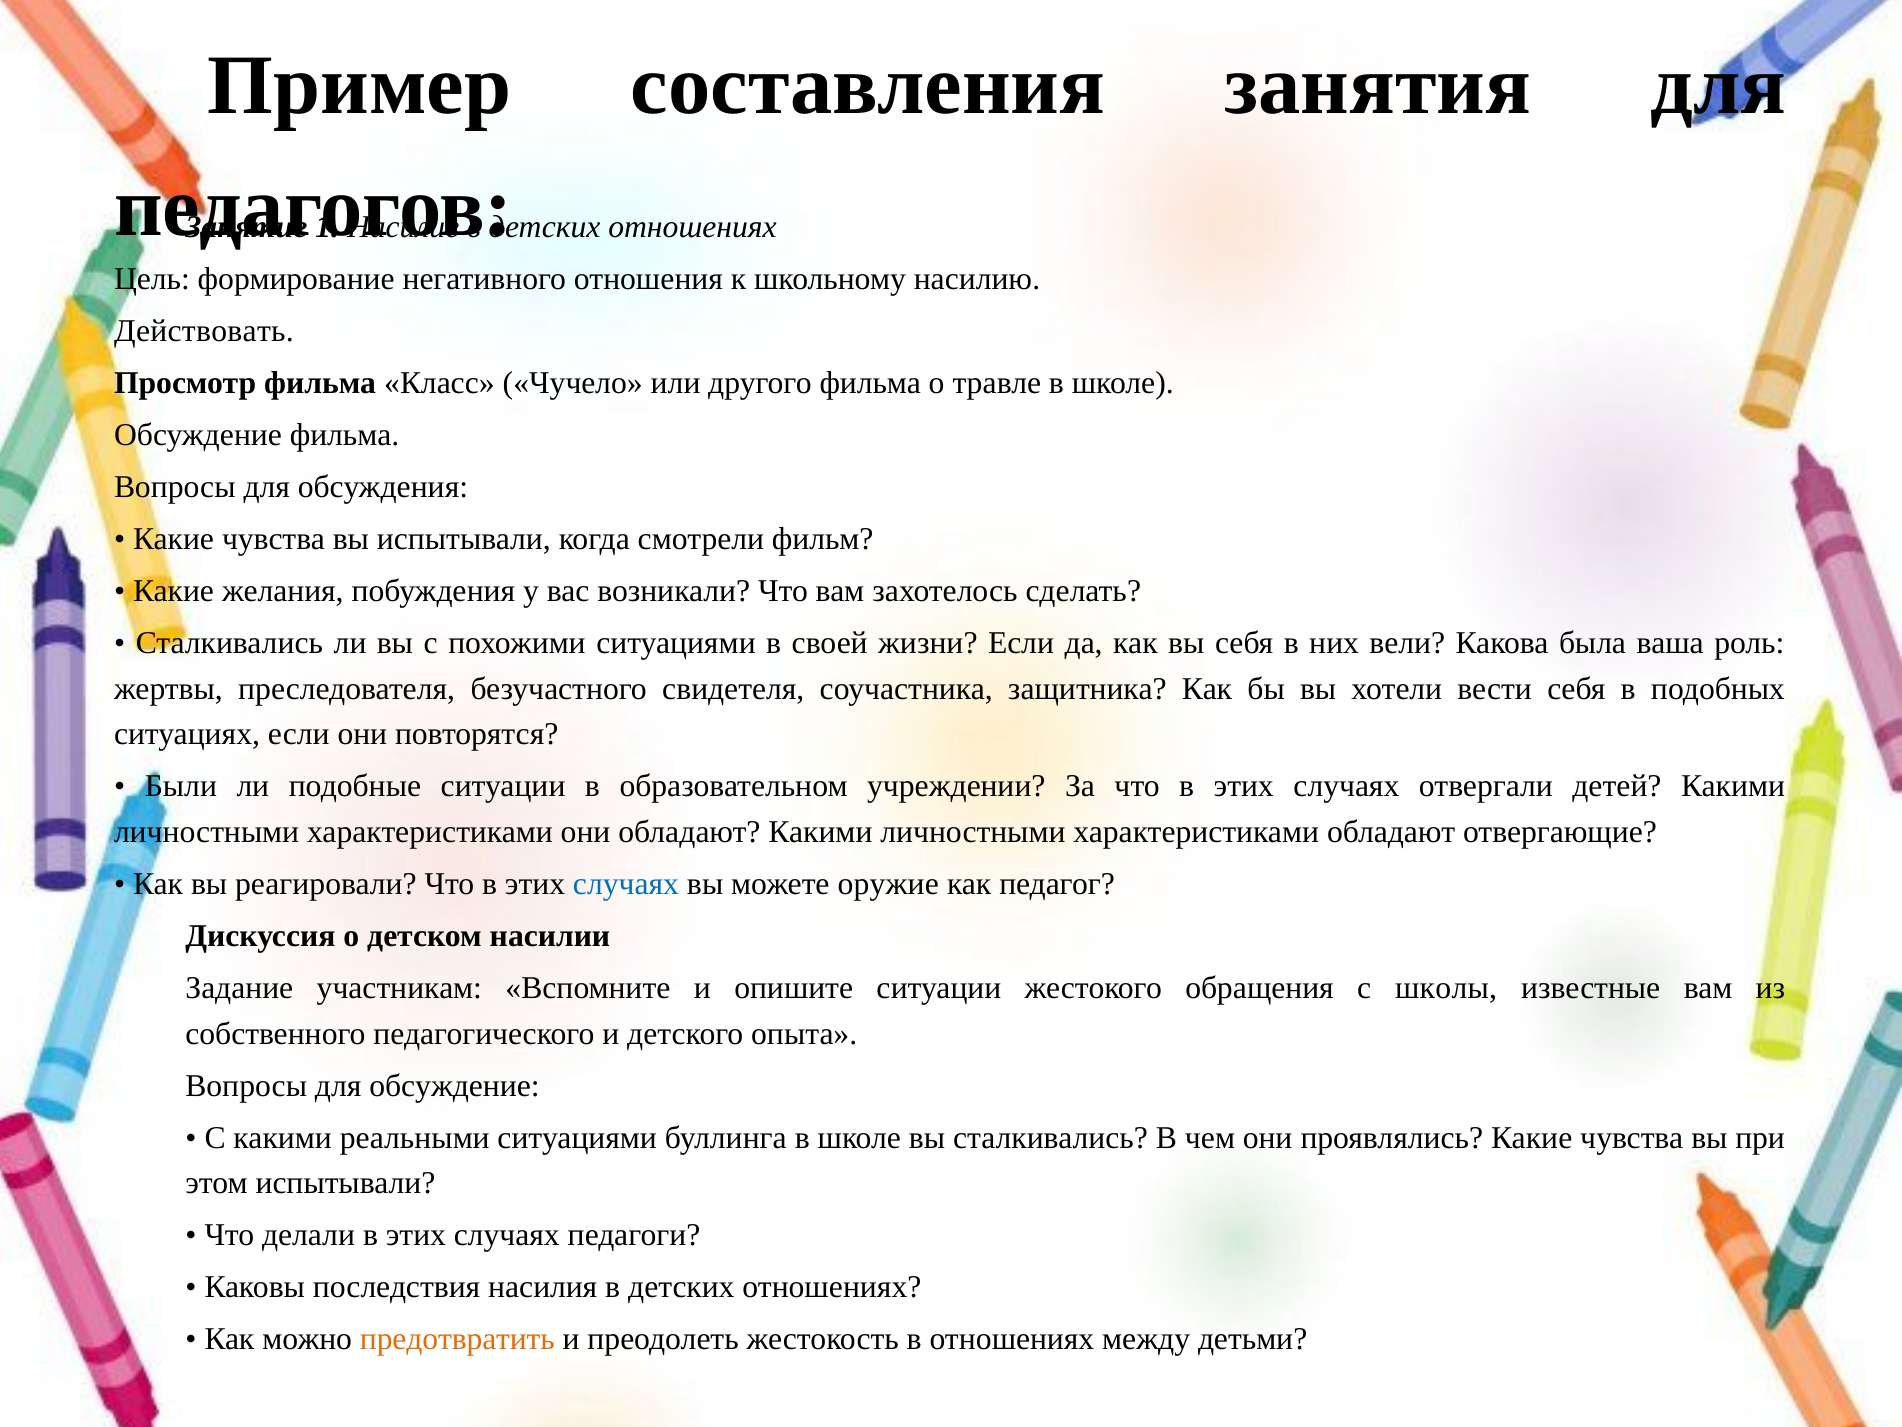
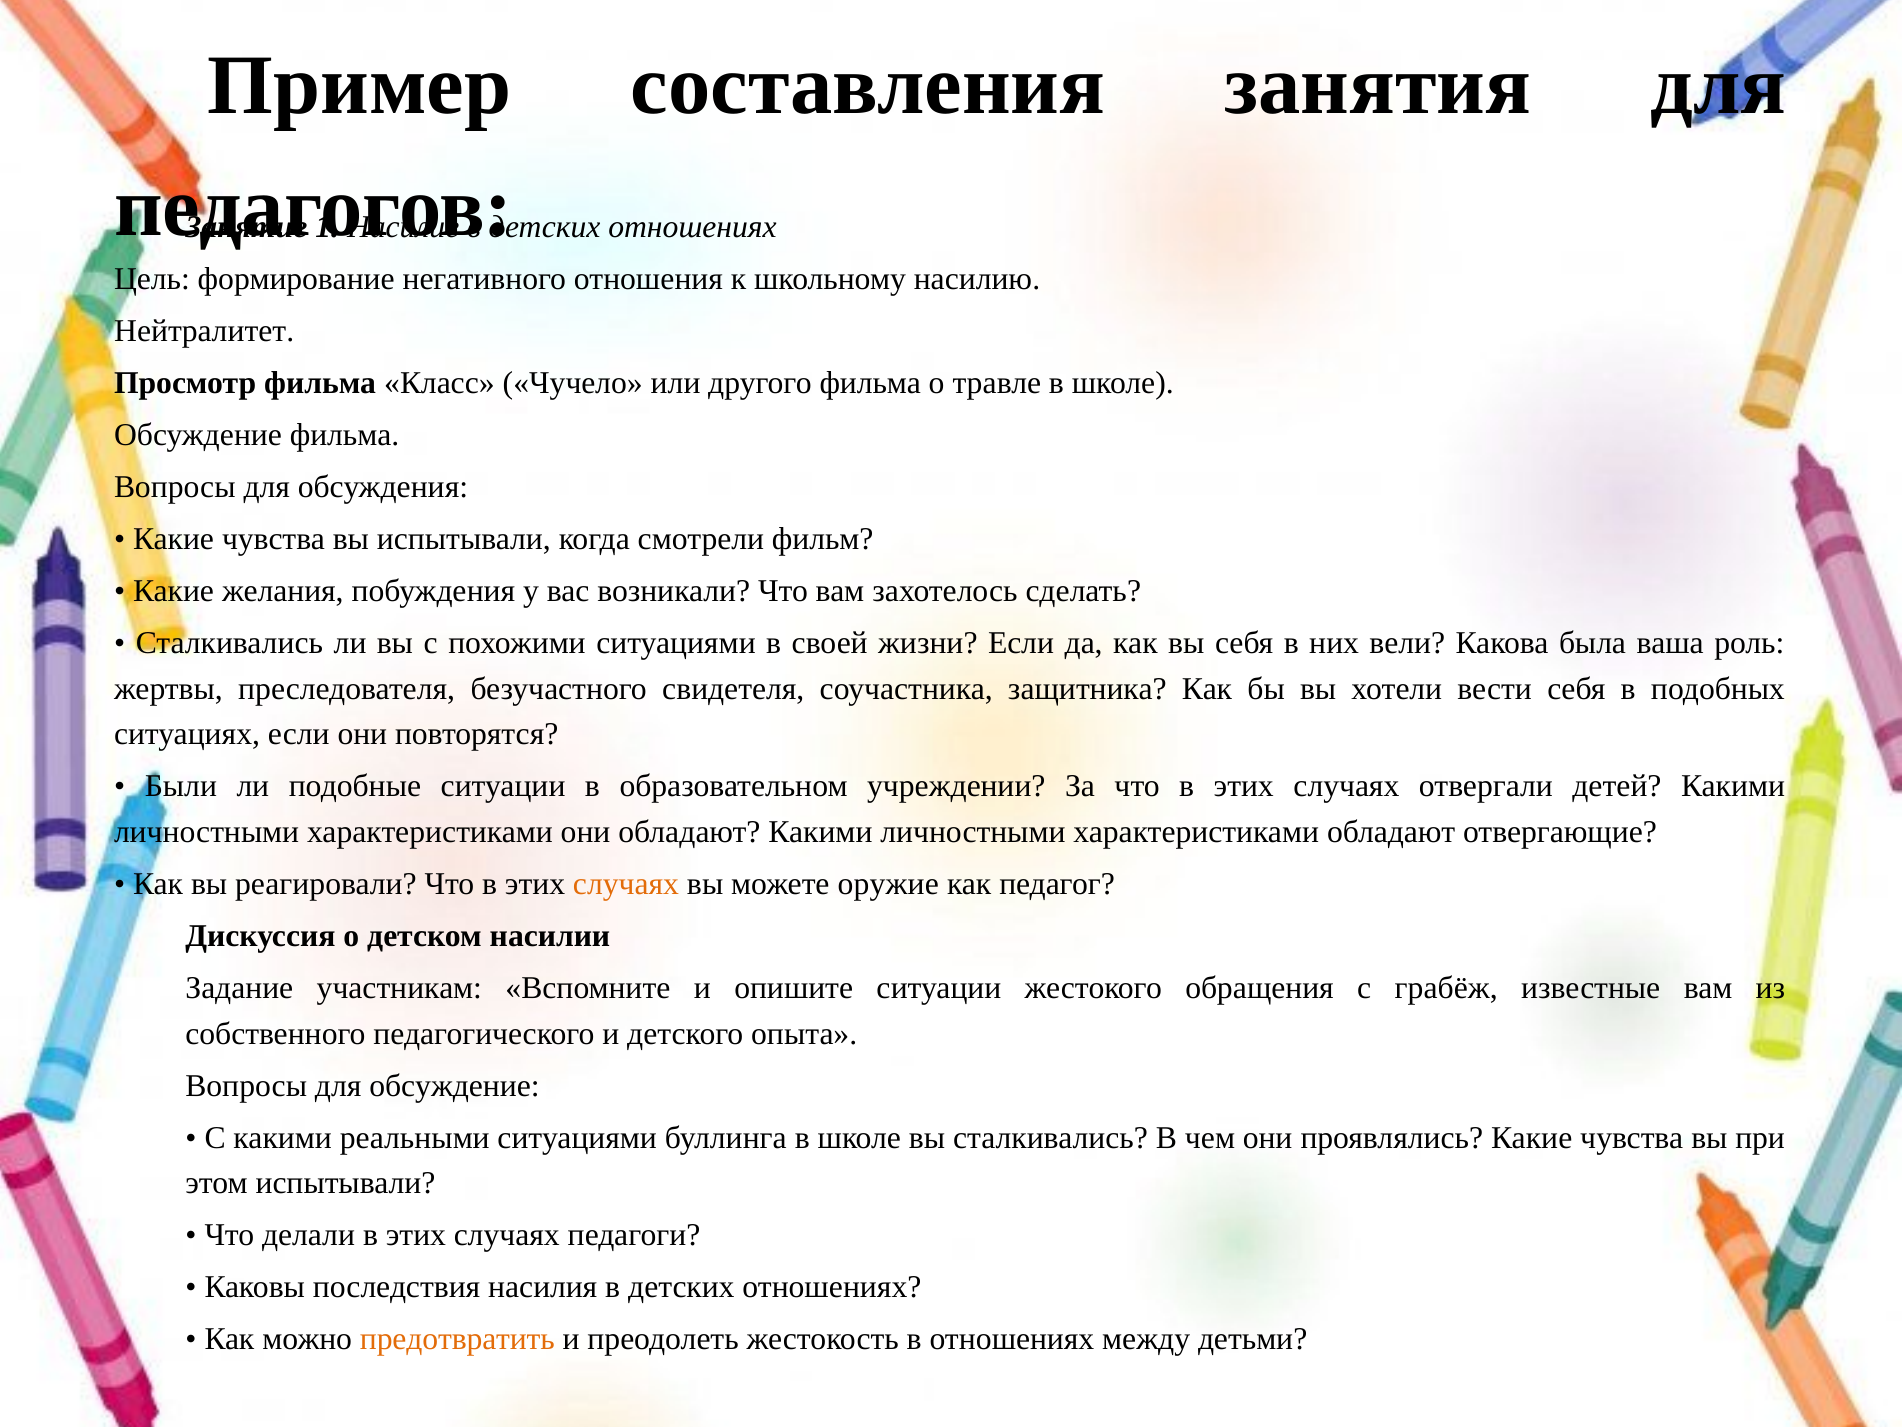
Действовать: Действовать -> Нейтралитет (204, 331)
случаях colour: blue -> orange (626, 884)
школы: школы -> грабёж (1446, 988)
